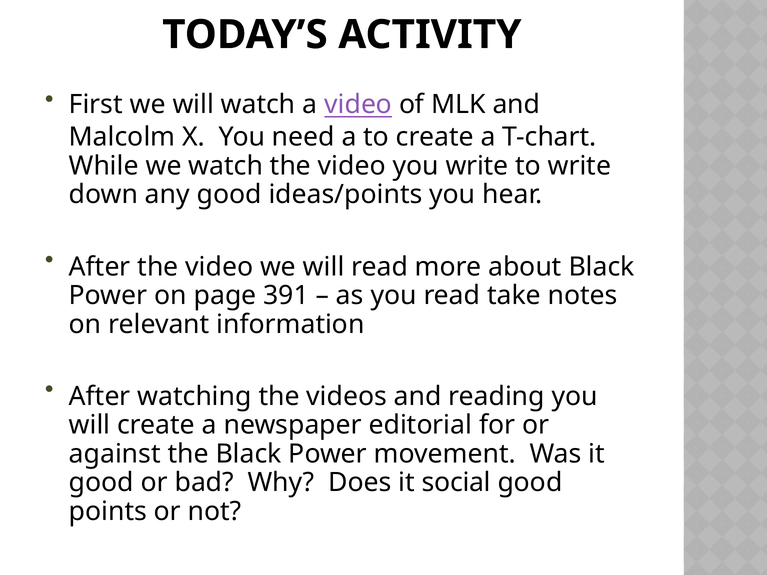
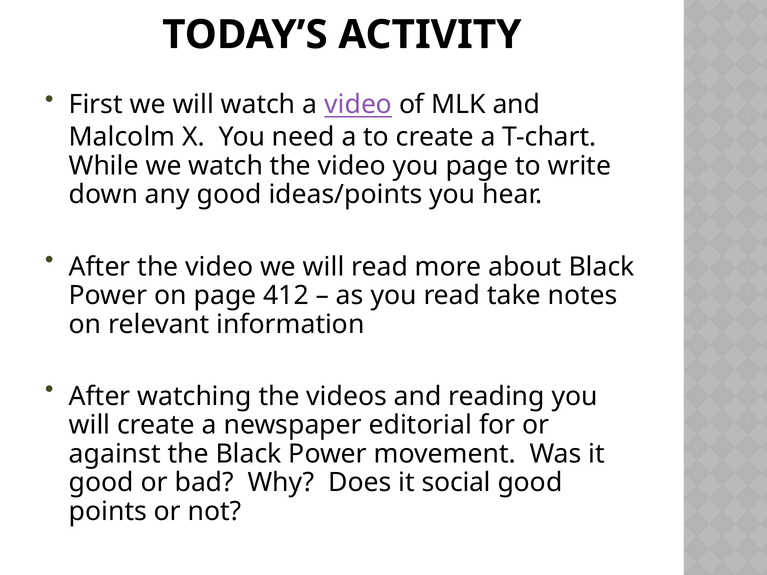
you write: write -> page (477, 166)
391: 391 -> 412 (286, 296)
